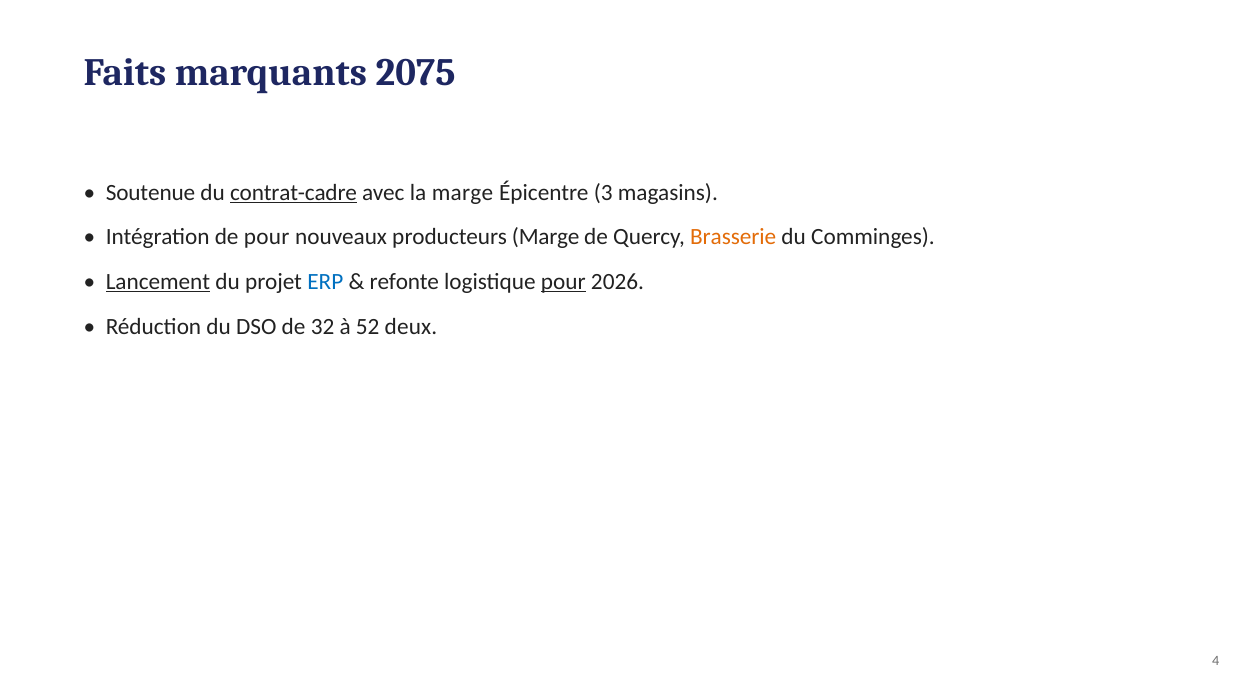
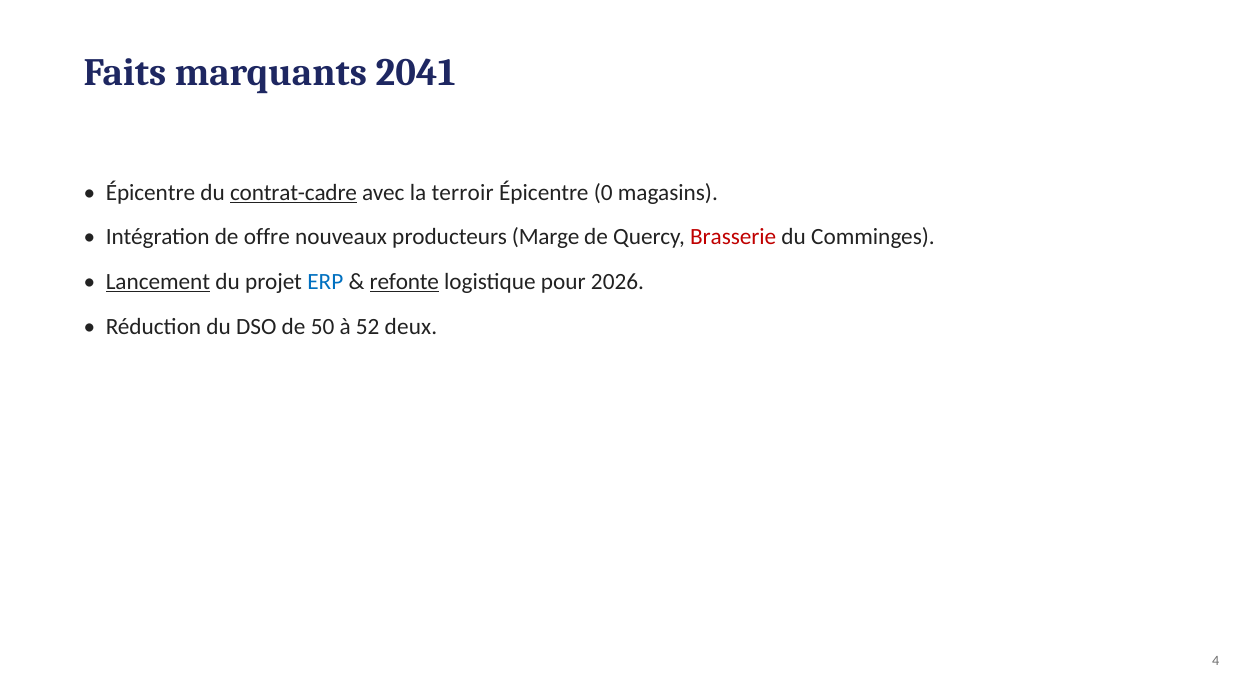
2075: 2075 -> 2041 (416, 72)
Soutenue: Soutenue -> Épicentre (150, 192)
la marge: marge -> terroir (463, 192)
3: 3 -> 0 (603, 192)
de pour: pour -> offre (267, 237)
Brasserie colour: orange -> red (733, 237)
refonte underline: none -> present (404, 282)
pour underline: present -> none (563, 282)
32: 32 -> 50 (323, 326)
